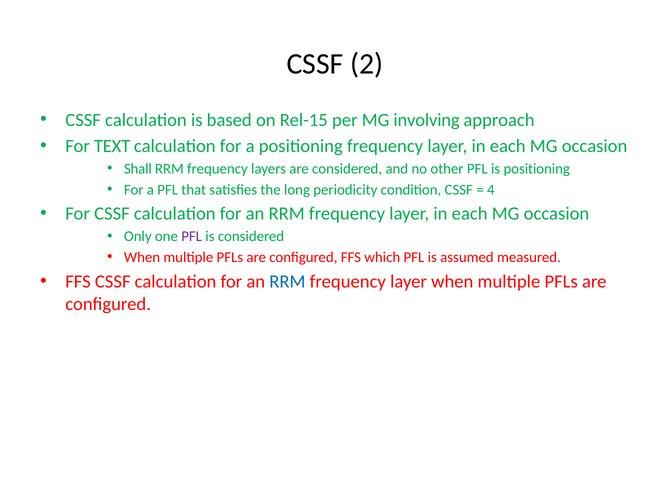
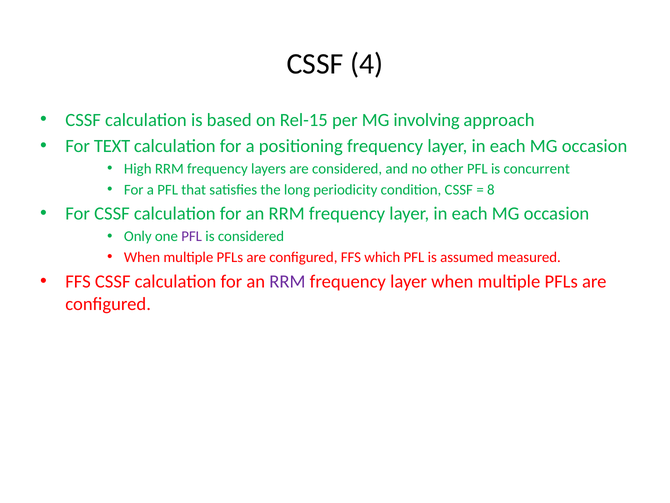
2: 2 -> 4 (367, 64)
Shall: Shall -> High (138, 169)
is positioning: positioning -> concurrent (537, 169)
4: 4 -> 8 (491, 189)
RRM colour: blue -> purple (287, 281)
